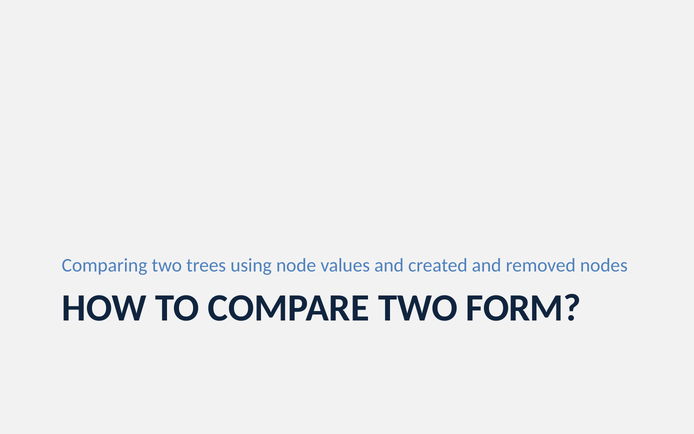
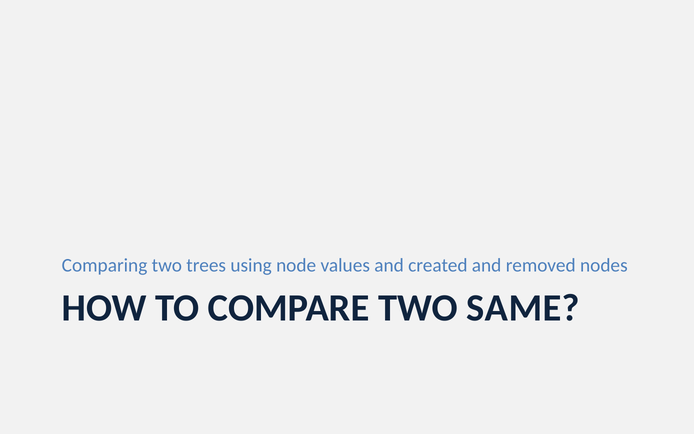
FORM: FORM -> SAME (523, 308)
